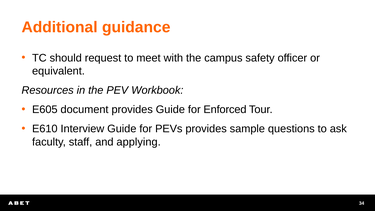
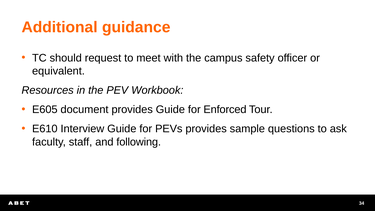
applying: applying -> following (139, 142)
